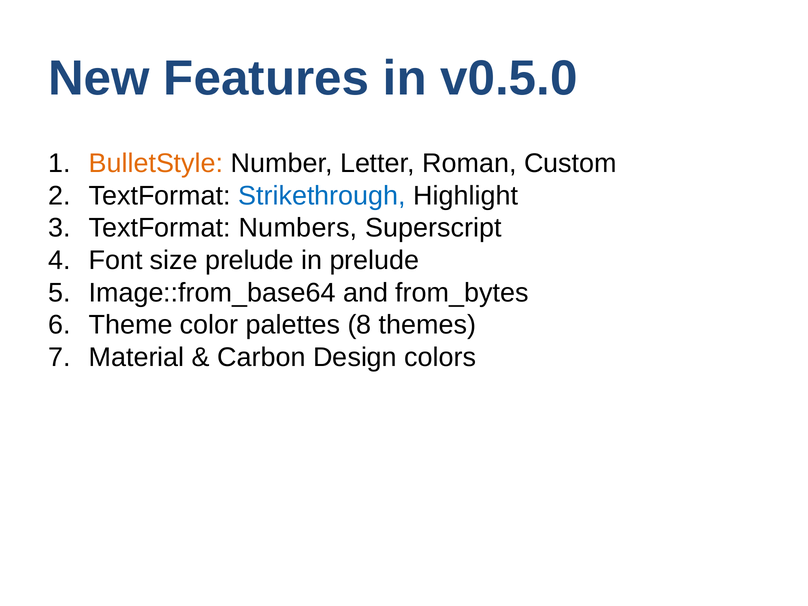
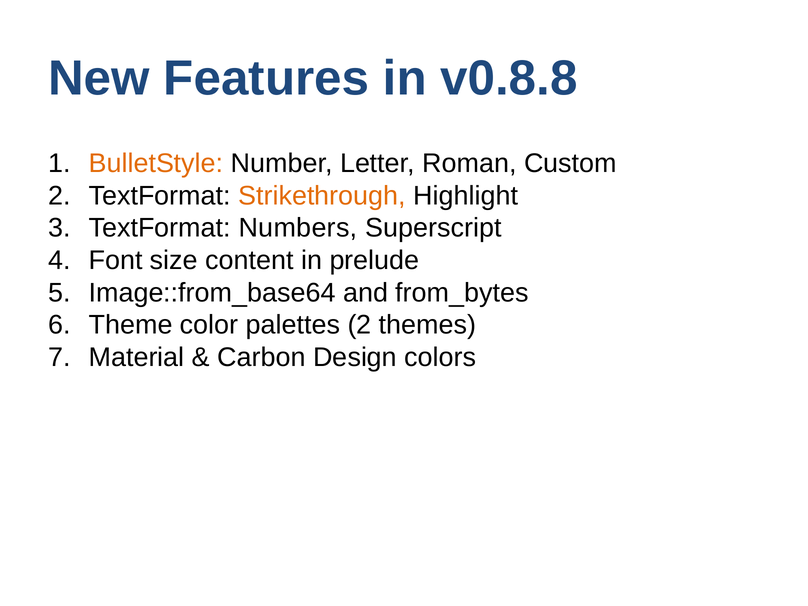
v0.5.0: v0.5.0 -> v0.8.8 (509, 78)
Strikethrough colour: blue -> orange (322, 196)
size prelude: prelude -> content (249, 260)
palettes 8: 8 -> 2 (359, 325)
